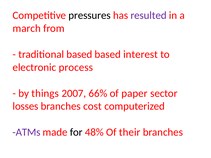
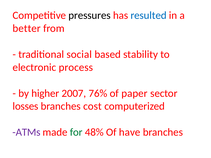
resulted colour: purple -> blue (149, 15)
march: march -> better (27, 28)
traditional based: based -> social (79, 54)
interest: interest -> stability (141, 54)
things: things -> higher (45, 93)
66%: 66% -> 76% (98, 93)
for colour: black -> green (76, 132)
their: their -> have (130, 132)
